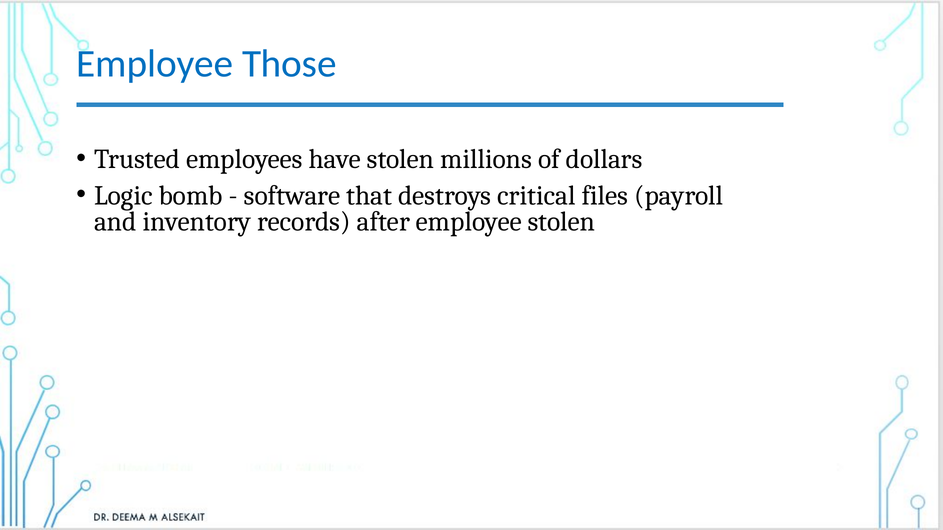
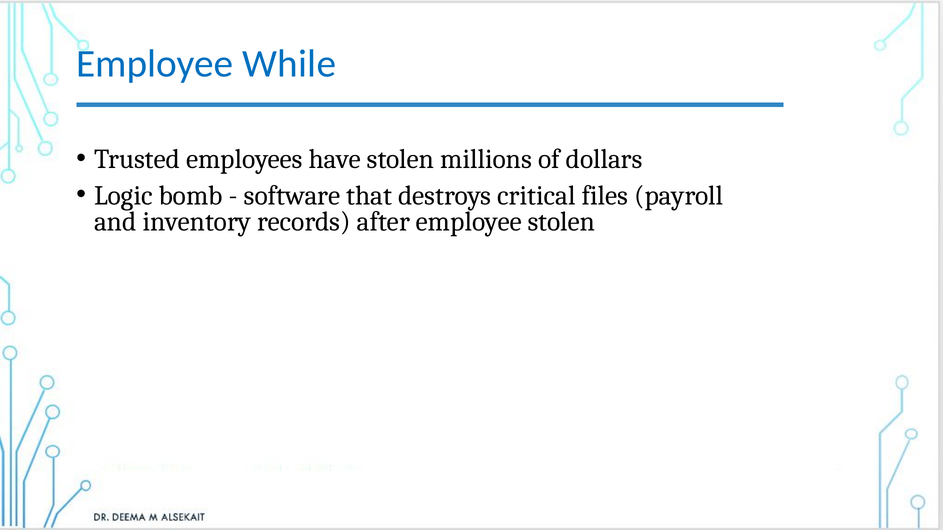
Those: Those -> While (289, 64)
